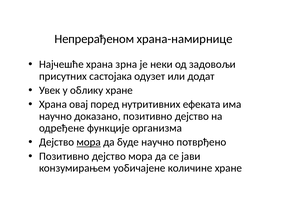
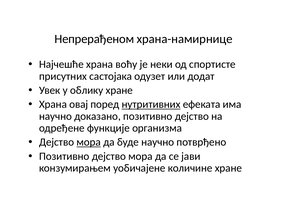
зрна: зрна -> воћу (126, 64)
задовољи: задовољи -> спортисте (212, 64)
нутритивних underline: none -> present (151, 104)
